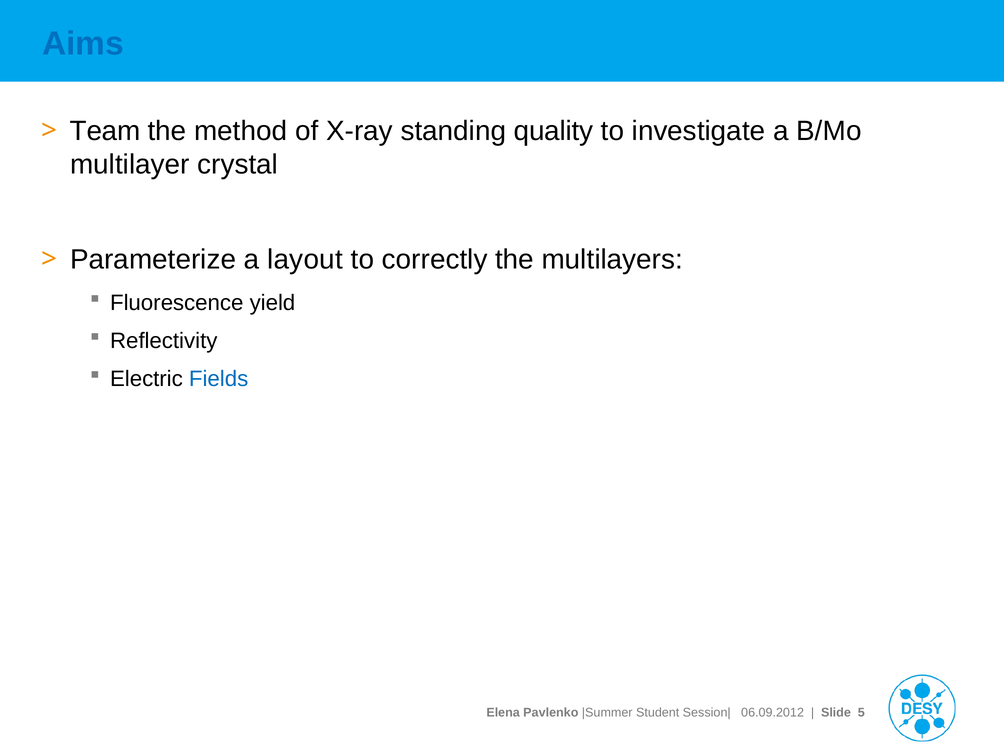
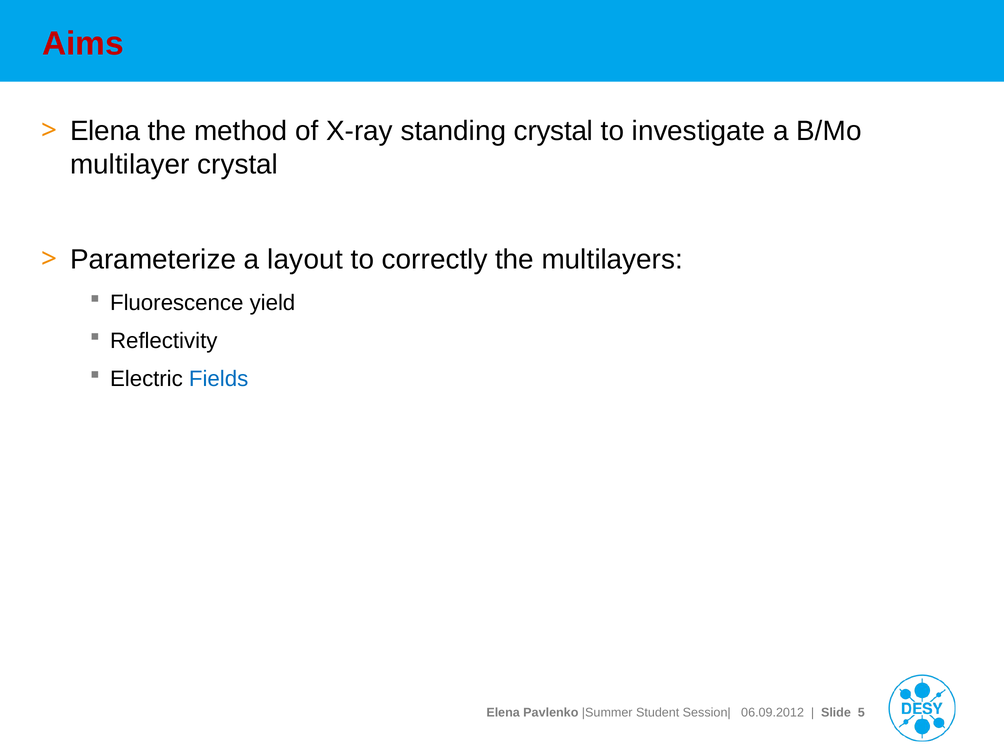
Aims colour: blue -> red (83, 44)
Team: Team -> Elena (105, 131)
standing quality: quality -> crystal (553, 131)
